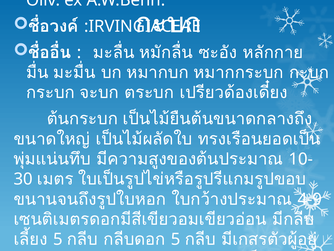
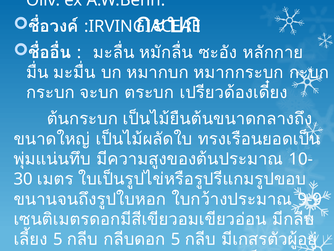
4-9: 4-9 -> 9-9 (310, 199)
